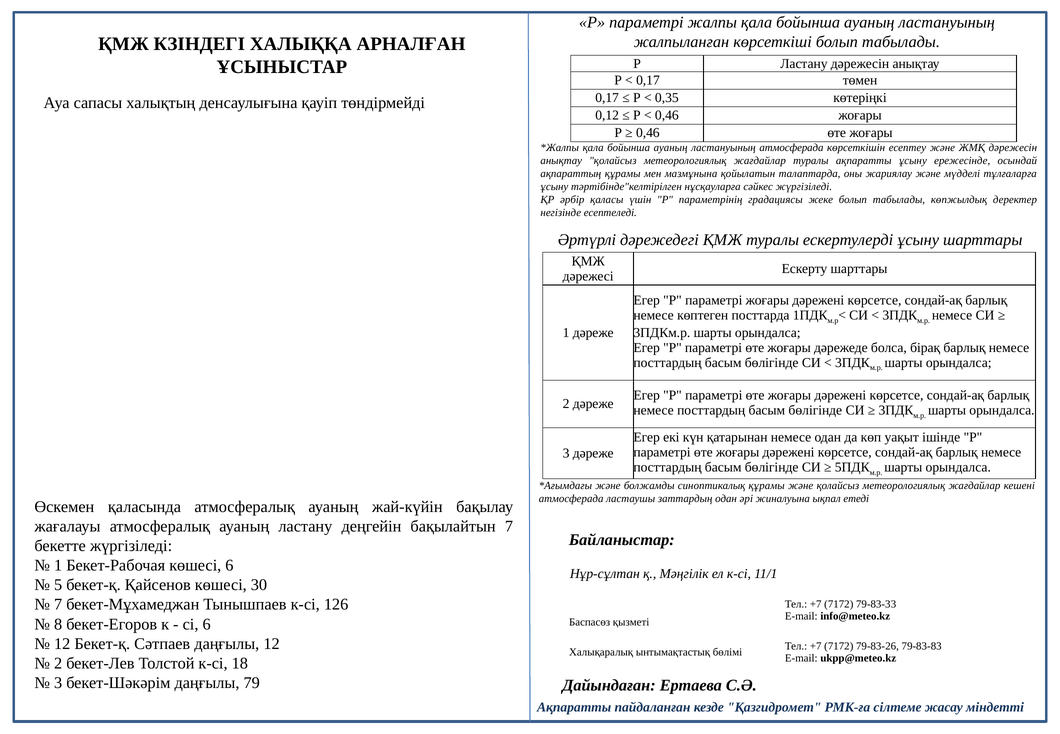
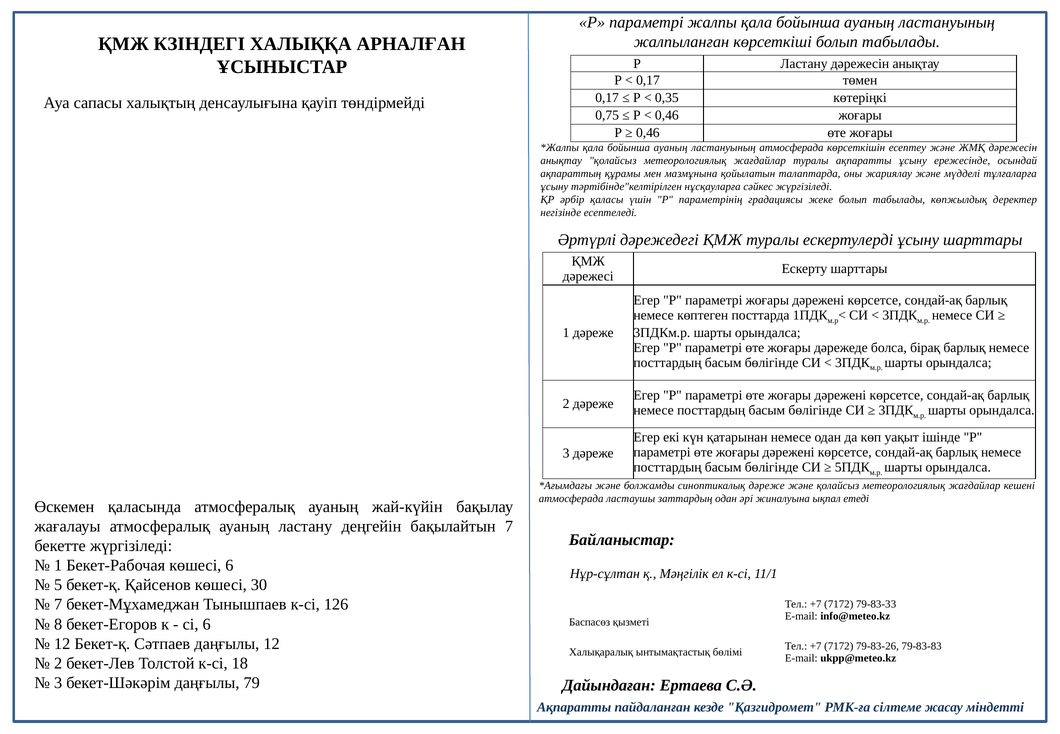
0,12: 0,12 -> 0,75 (607, 115)
синоптикалық құрамы: құрамы -> дәреже (767, 486)
